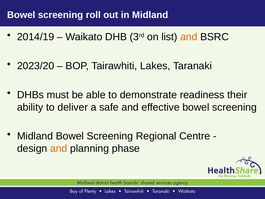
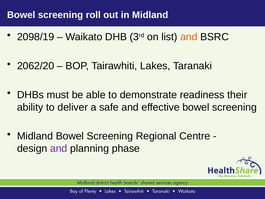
2014/19: 2014/19 -> 2098/19 (36, 37)
2023/20: 2023/20 -> 2062/20 (36, 66)
and colour: orange -> purple (59, 148)
